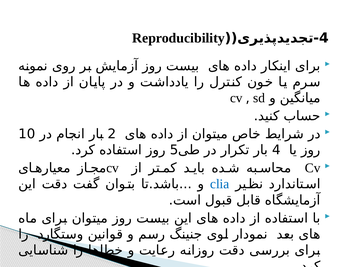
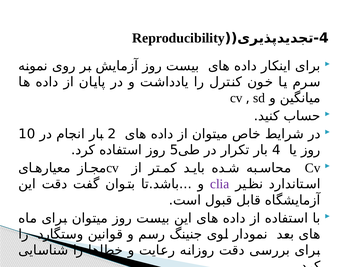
clia colour: blue -> purple (220, 184)
